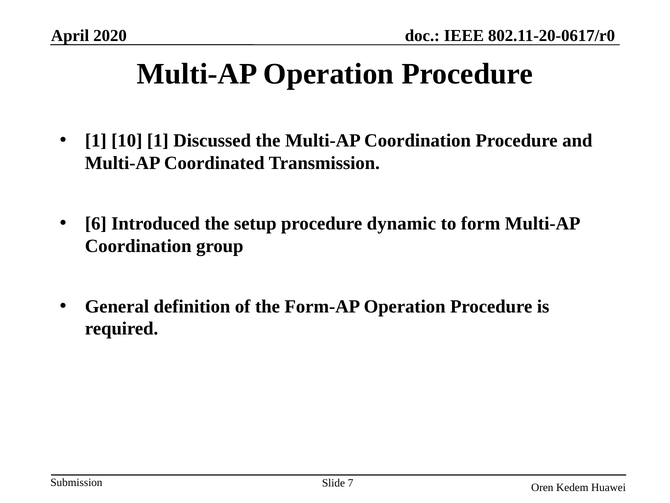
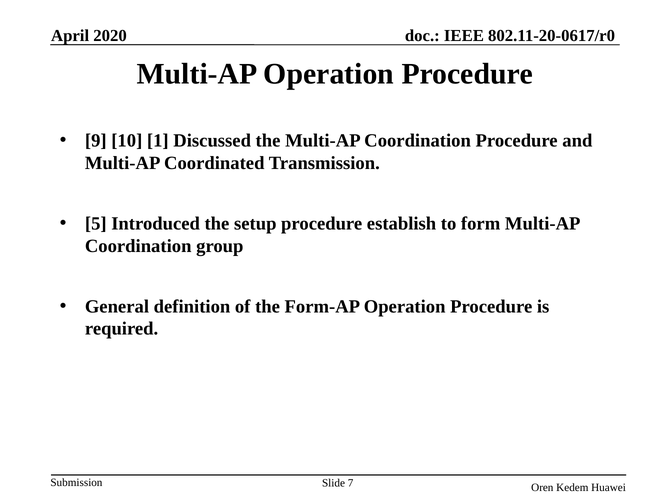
1: 1 -> 9 (96, 140)
6: 6 -> 5 (96, 223)
dynamic: dynamic -> establish (402, 223)
